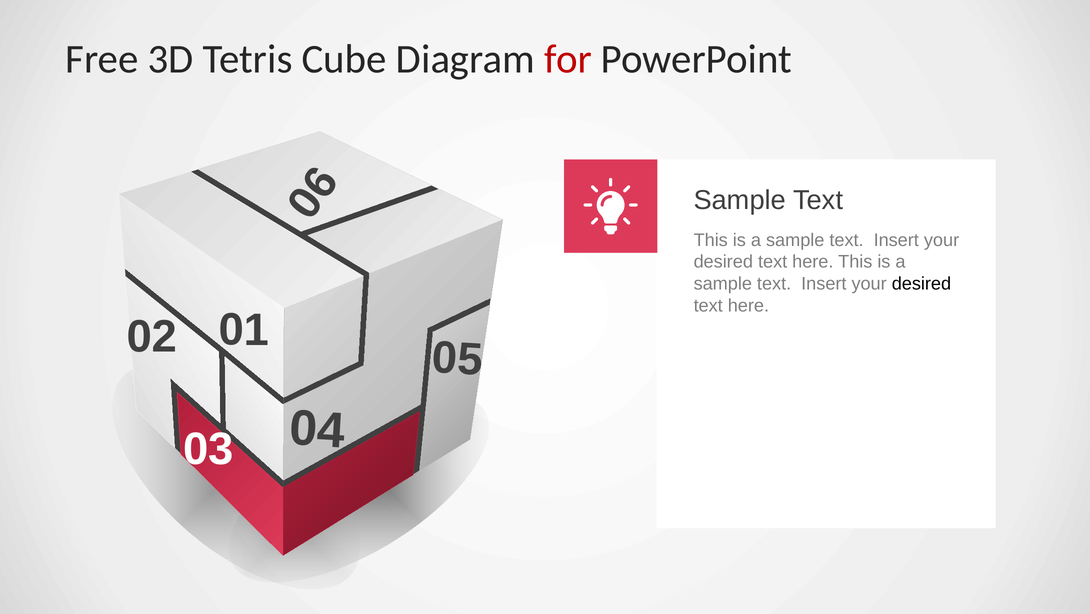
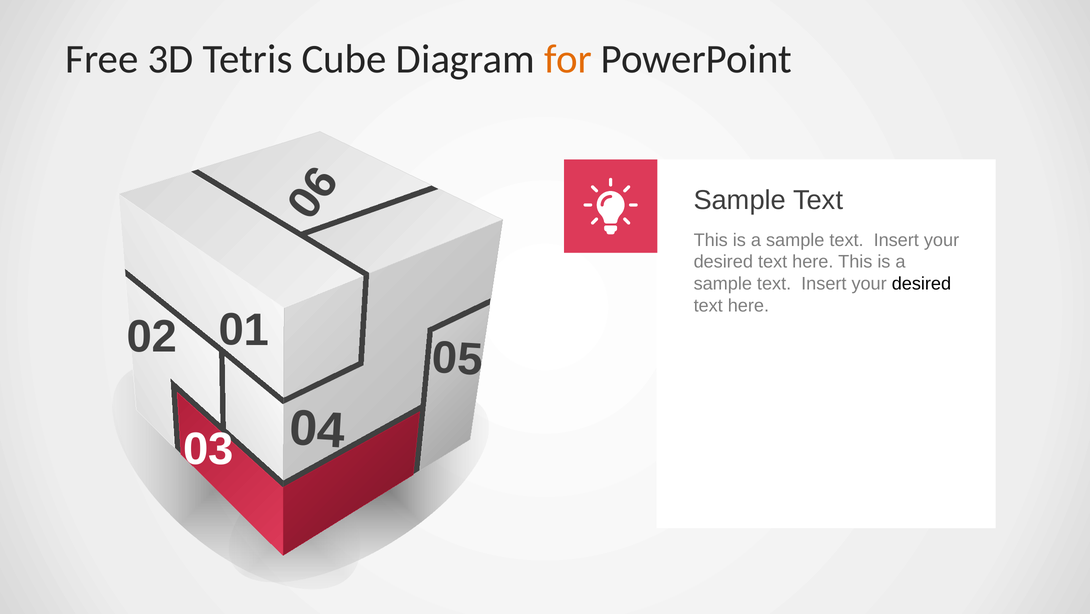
for colour: red -> orange (568, 59)
